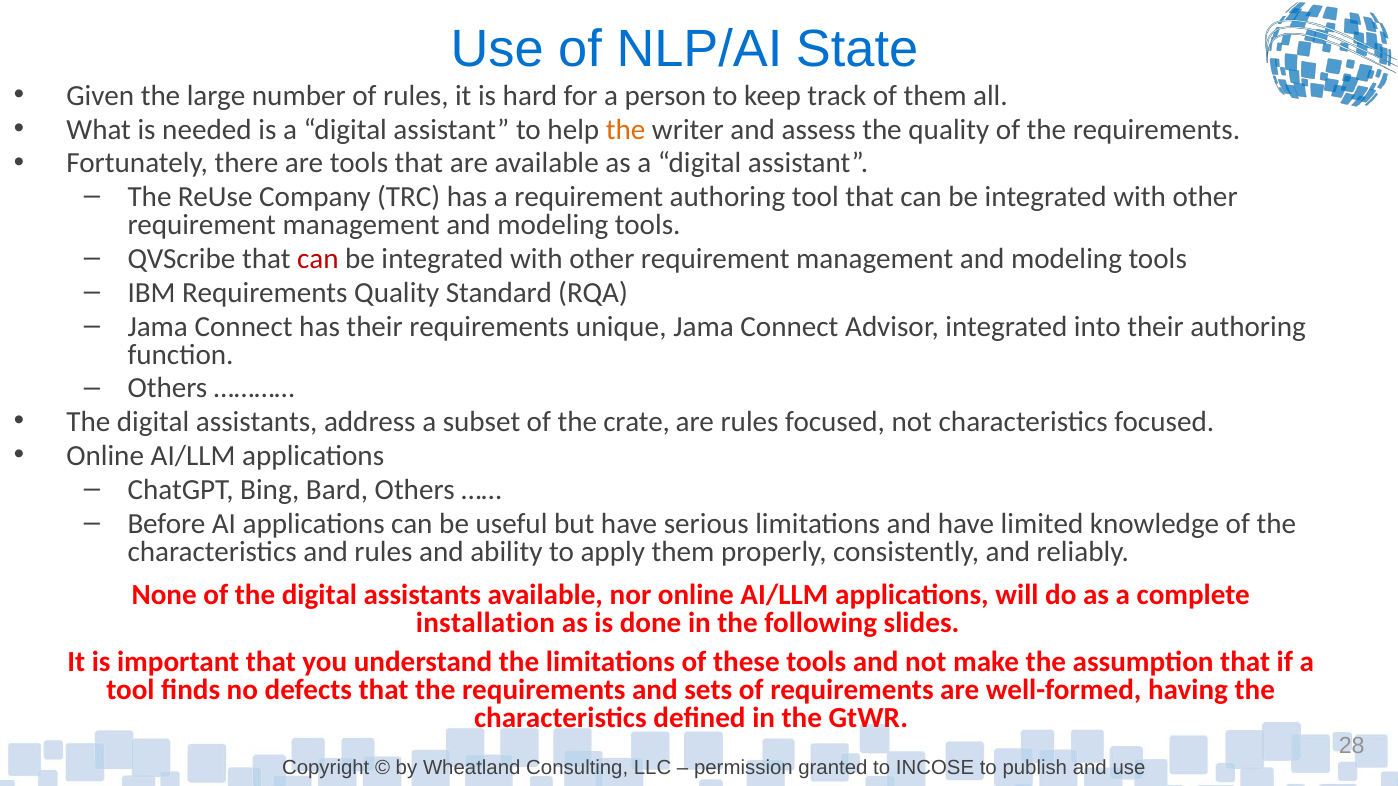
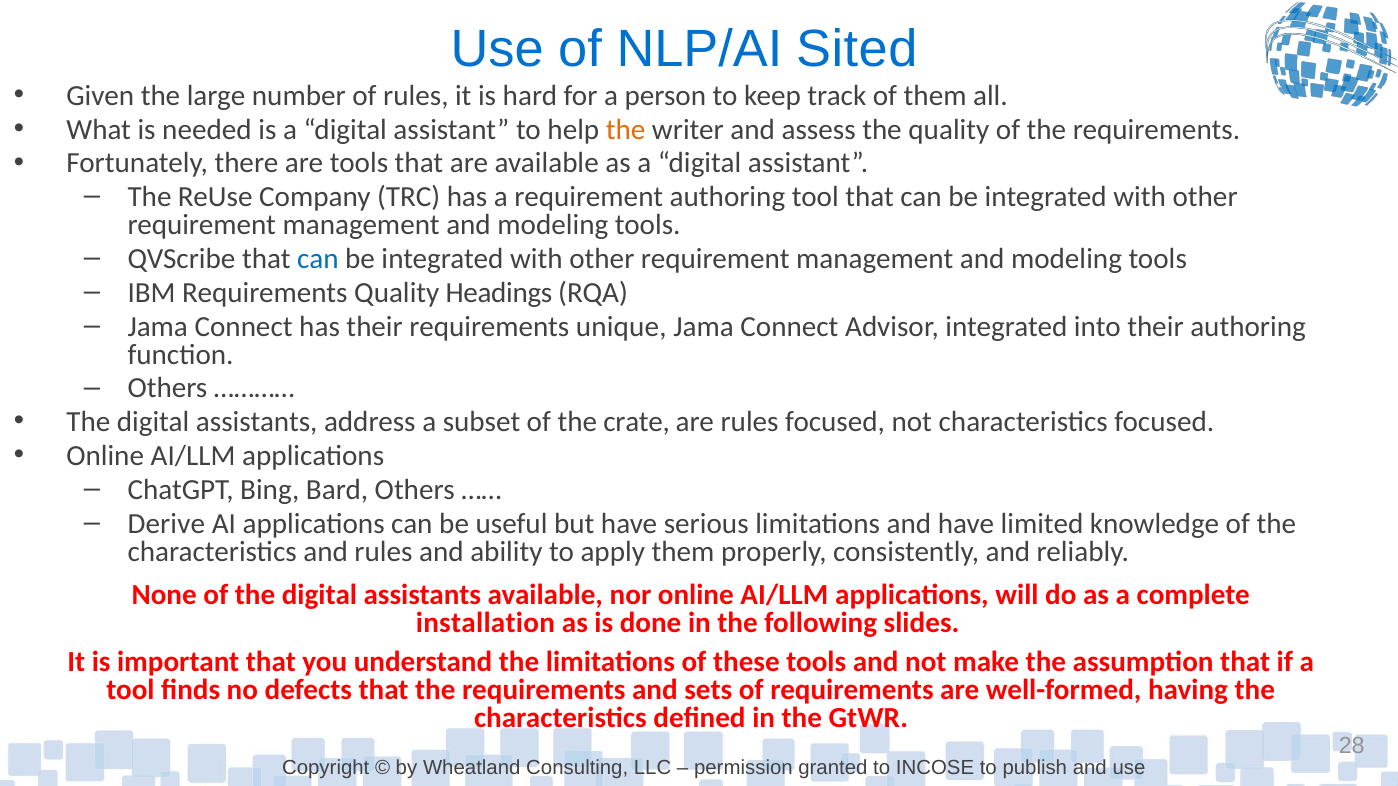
State: State -> Sited (857, 49)
can colour: red -> blue (318, 259)
Standard: Standard -> Headings (499, 293)
Before: Before -> Derive (166, 523)
